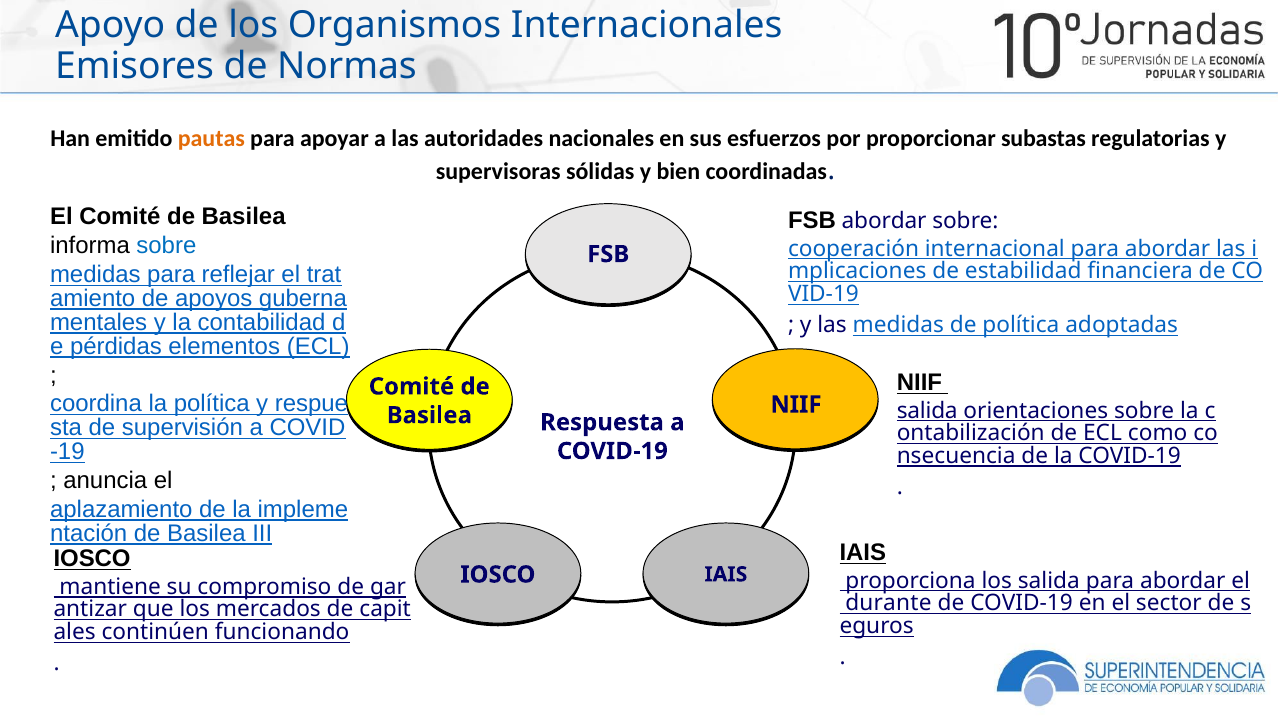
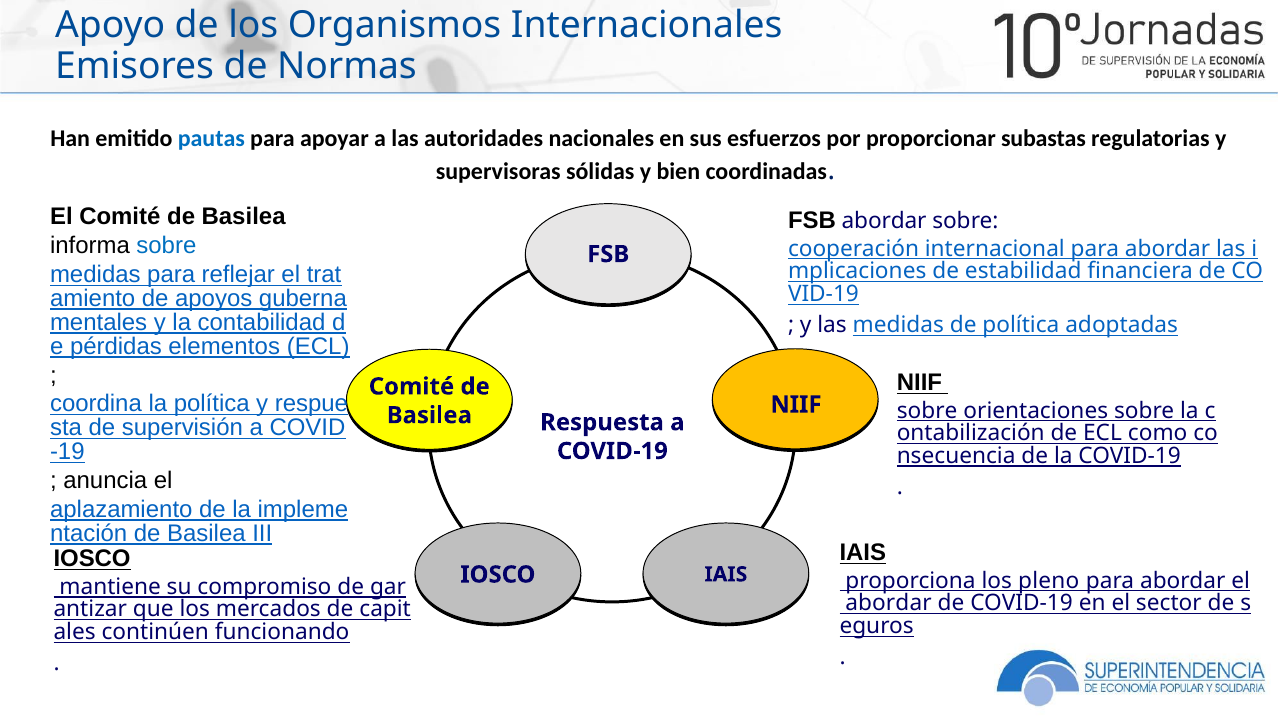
pautas colour: orange -> blue (211, 139)
salida: salida -> sobre (927, 410)
los salida: salida -> pleno (1049, 580)
durante: durante -> abordar (888, 603)
